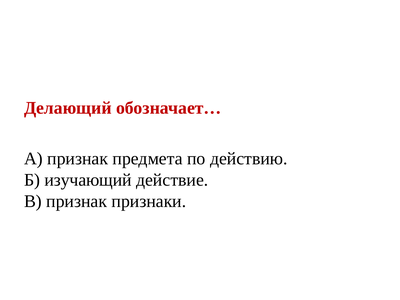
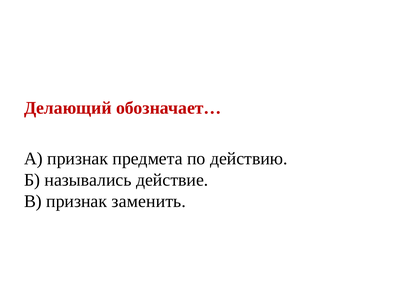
изучающий: изучающий -> назывались (88, 180)
признаки: признаки -> заменить (149, 201)
